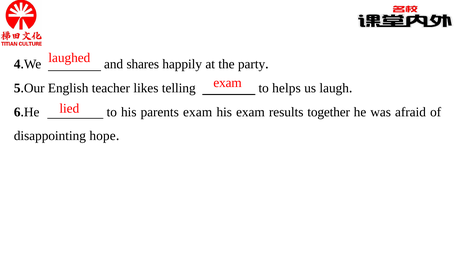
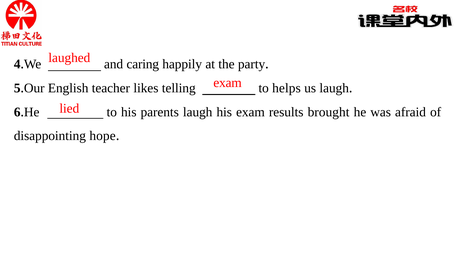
shares: shares -> caring (143, 64)
parents exam: exam -> laugh (198, 112)
together: together -> brought (329, 112)
